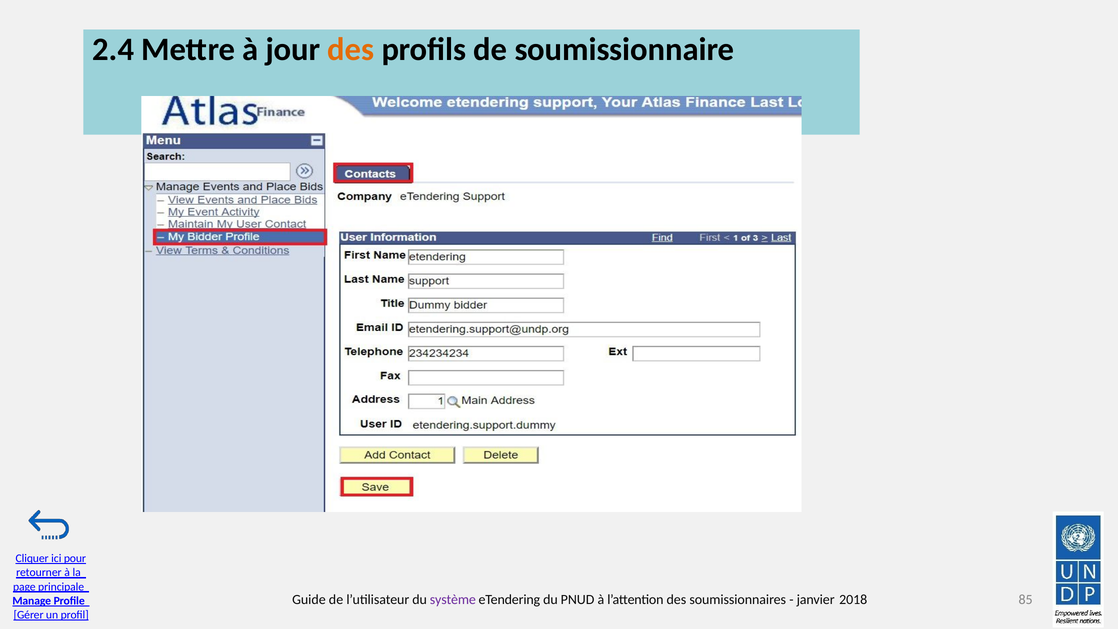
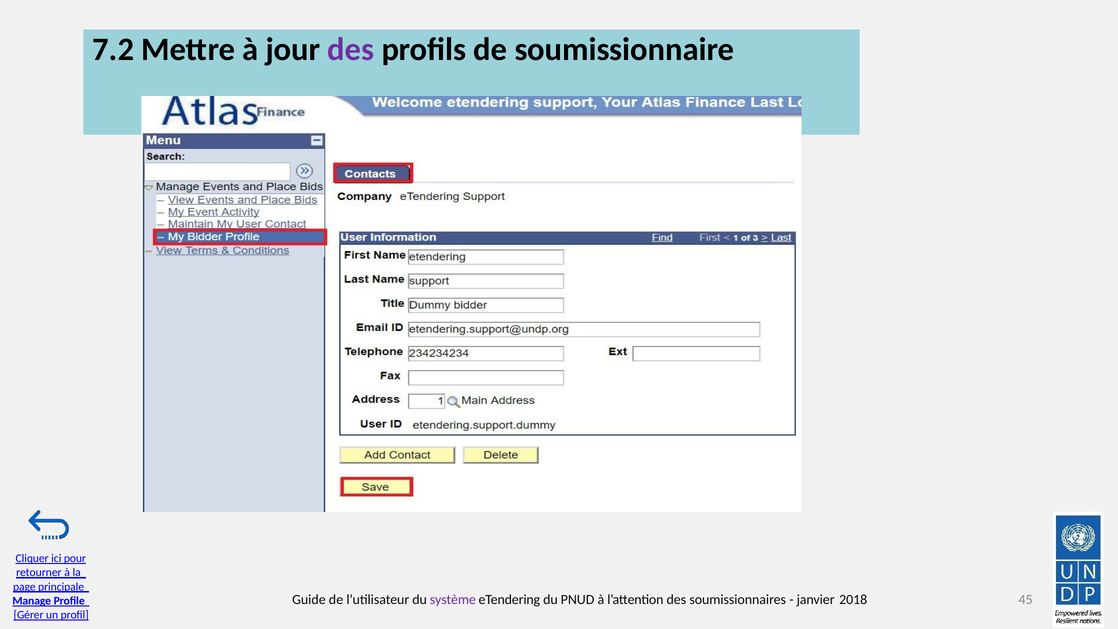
2.4: 2.4 -> 7.2 (113, 50)
des colour: orange -> purple (351, 50)
85: 85 -> 45 (1026, 600)
